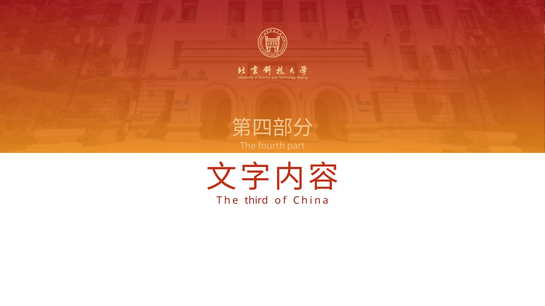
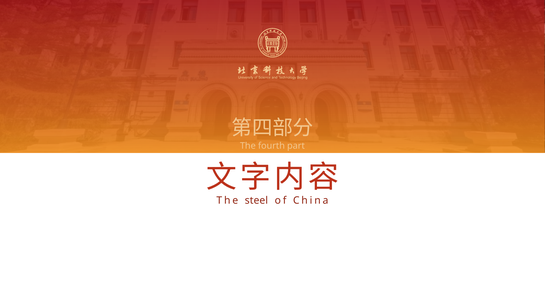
third: third -> steel (256, 201)
